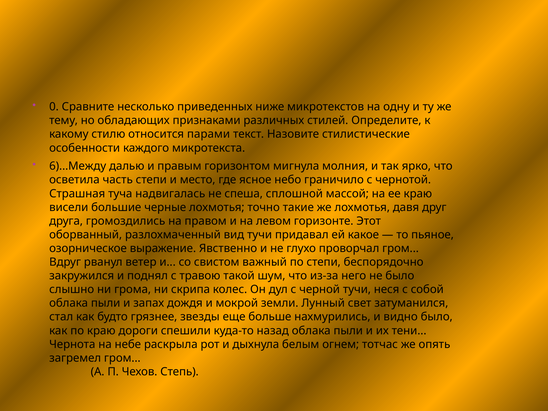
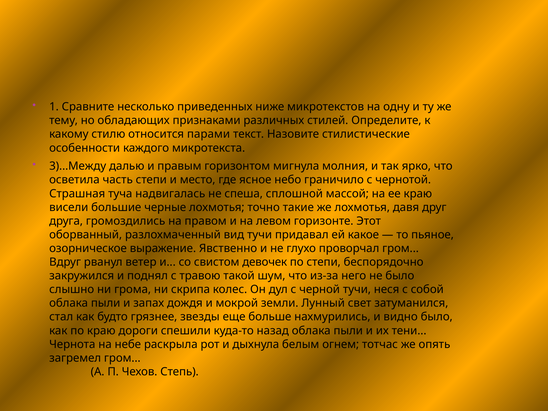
0: 0 -> 1 (54, 107)
6)...Между: 6)...Между -> 3)...Между (78, 166)
важный: важный -> девочек (265, 262)
